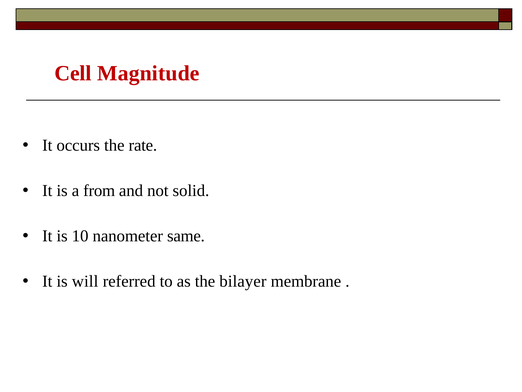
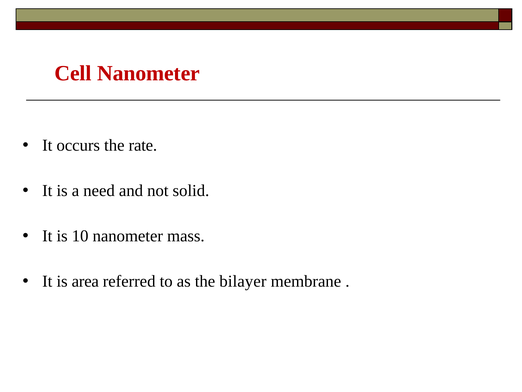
Cell Magnitude: Magnitude -> Nanometer (148, 73)
from: from -> need (99, 191)
same: same -> mass (186, 236)
will: will -> area (85, 281)
